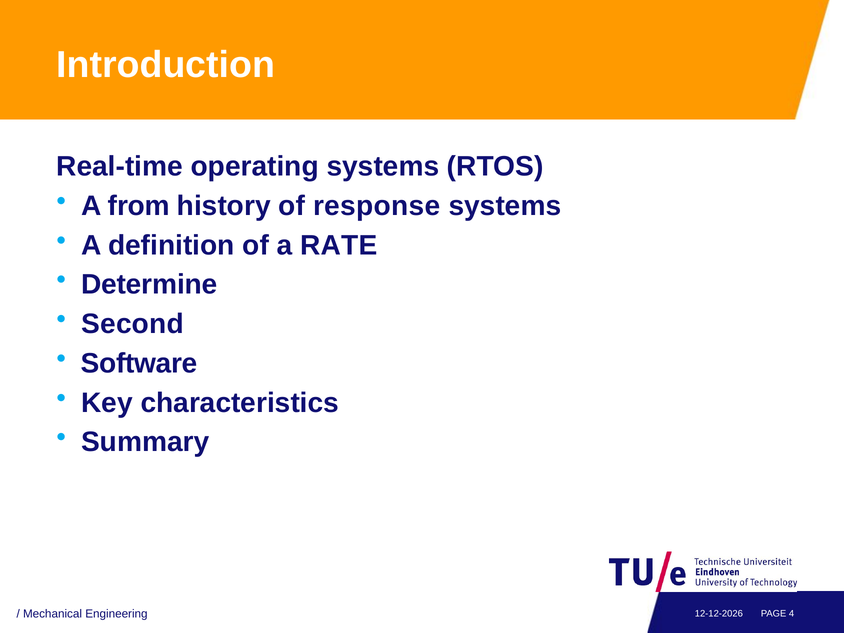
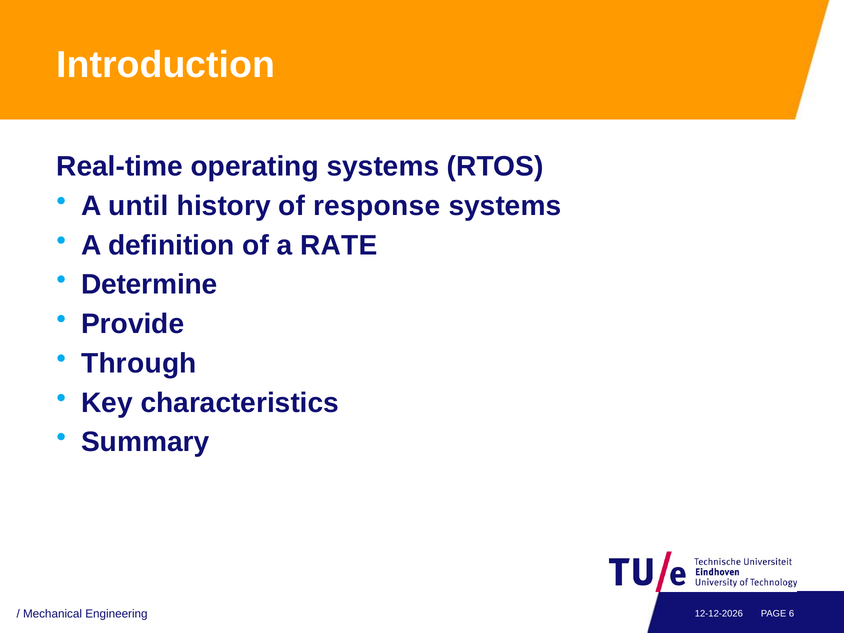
from: from -> until (139, 206)
Second: Second -> Provide (133, 324)
Software: Software -> Through (139, 363)
4: 4 -> 6 (792, 614)
